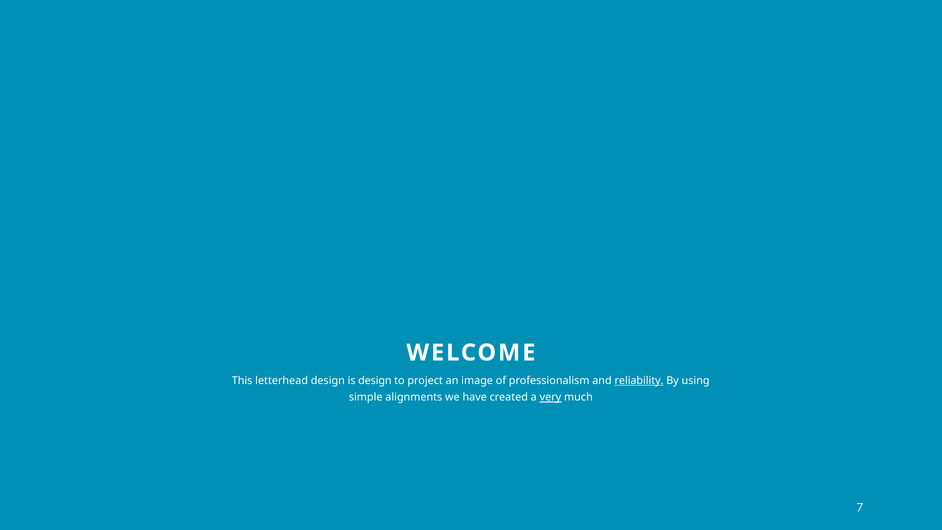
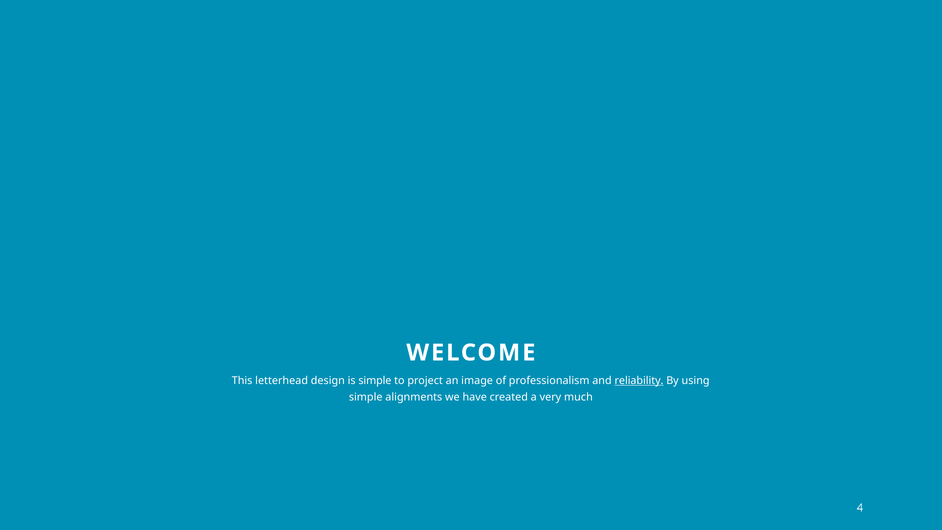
is design: design -> simple (375, 381)
very underline: present -> none (550, 397)
7: 7 -> 4 (860, 506)
